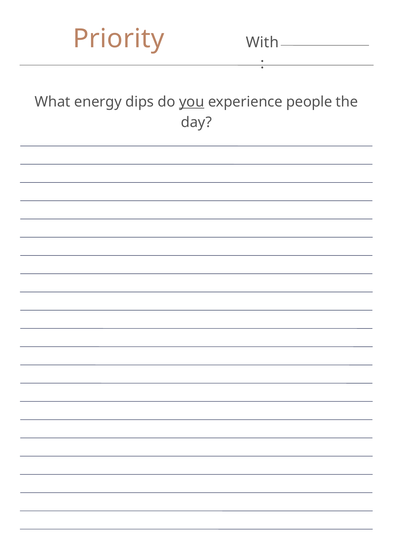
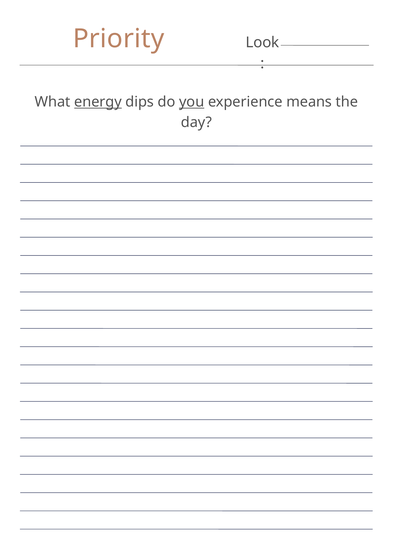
With: With -> Look (262, 42)
energy underline: none -> present (98, 102)
people: people -> means (309, 102)
